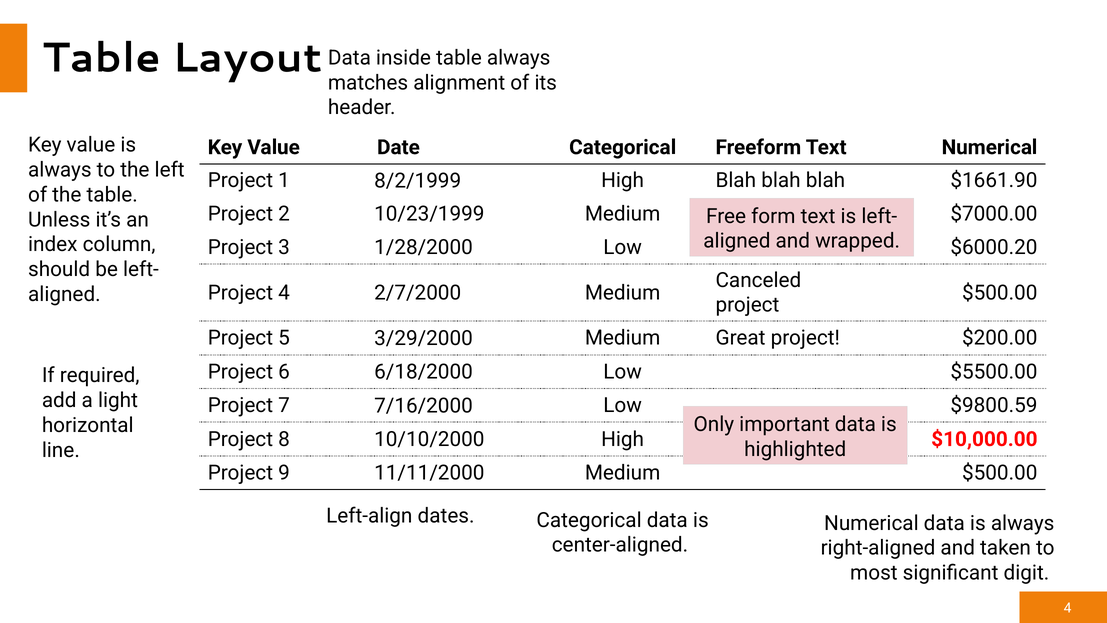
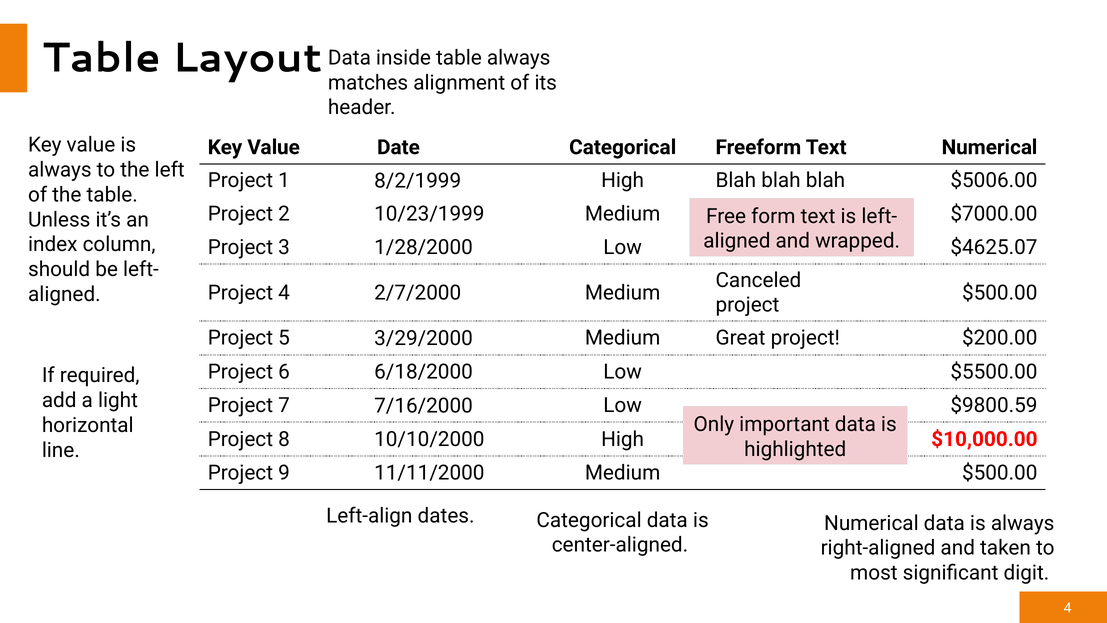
$1661.90: $1661.90 -> $5006.00 (994, 180)
$6000.20: $6000.20 -> $4625.07 (994, 247)
